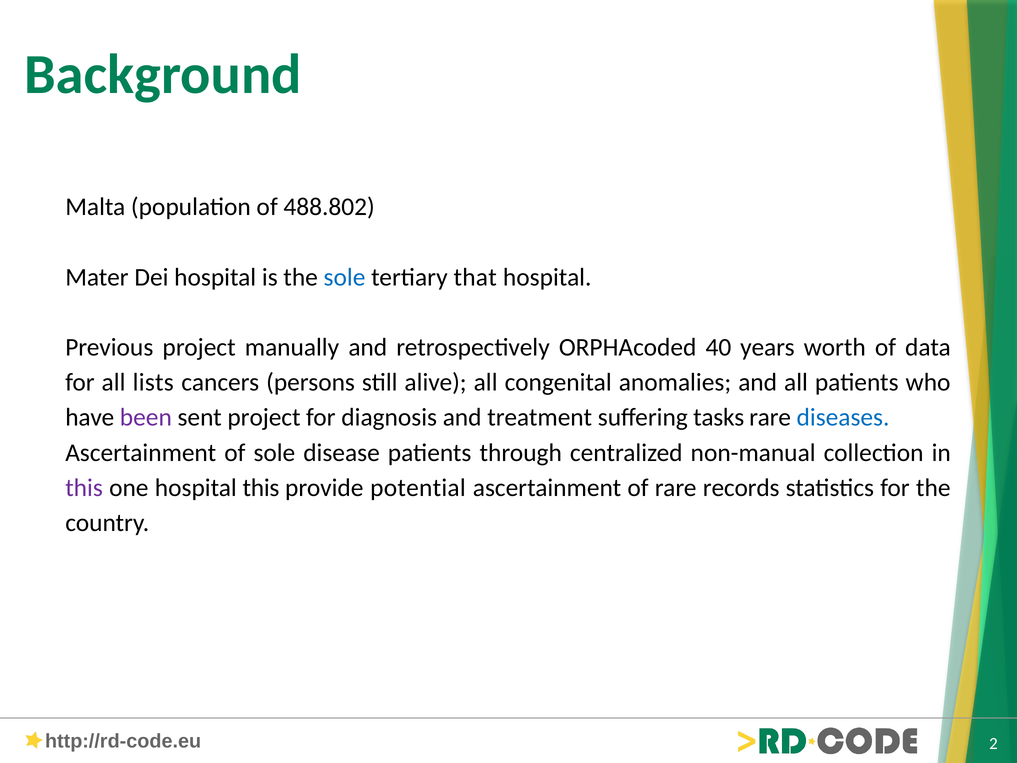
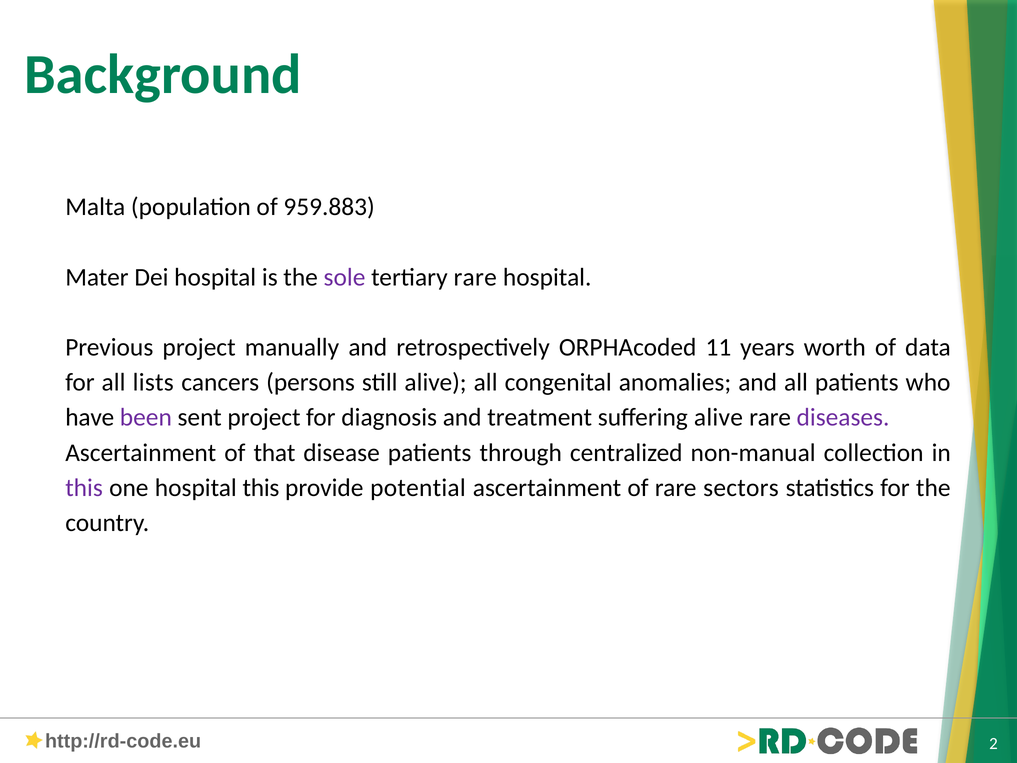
488.802: 488.802 -> 959.883 (329, 207)
sole colour: blue -> purple (344, 277)
tertiary that: that -> rare (475, 277)
40: 40 -> 11 (718, 347)
suffering tasks: tasks -> alive (718, 417)
diseases colour: blue -> purple (843, 417)
of sole: sole -> that (274, 452)
records: records -> sectors (741, 488)
